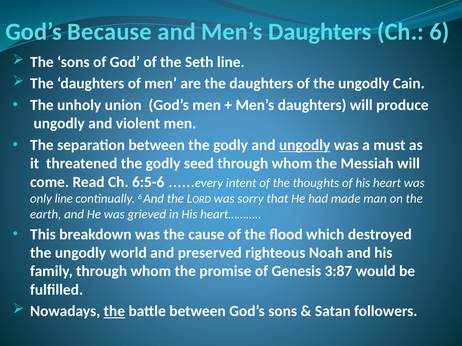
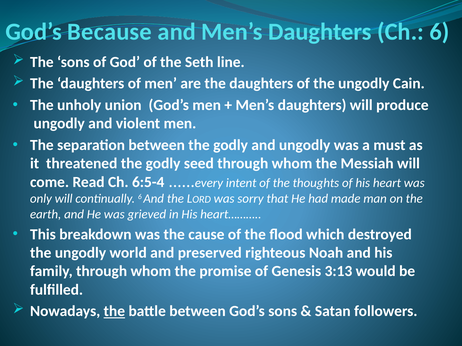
ungodly underline: present -> none (305, 145)
6:5-6: 6:5-6 -> 6:5-4 (148, 182)
only line: line -> will (64, 199)
3:87: 3:87 -> 3:13 (338, 272)
